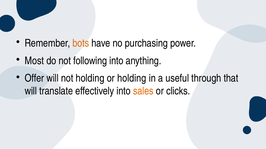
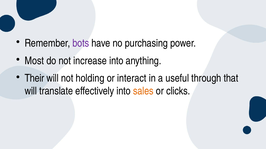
bots colour: orange -> purple (81, 43)
following: following -> increase (90, 61)
Offer: Offer -> Their (34, 79)
or holding: holding -> interact (132, 79)
